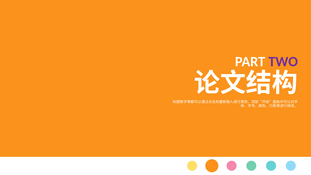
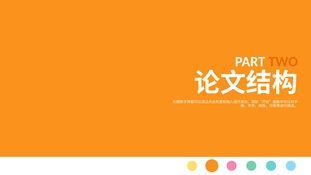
TWO colour: purple -> orange (283, 62)
